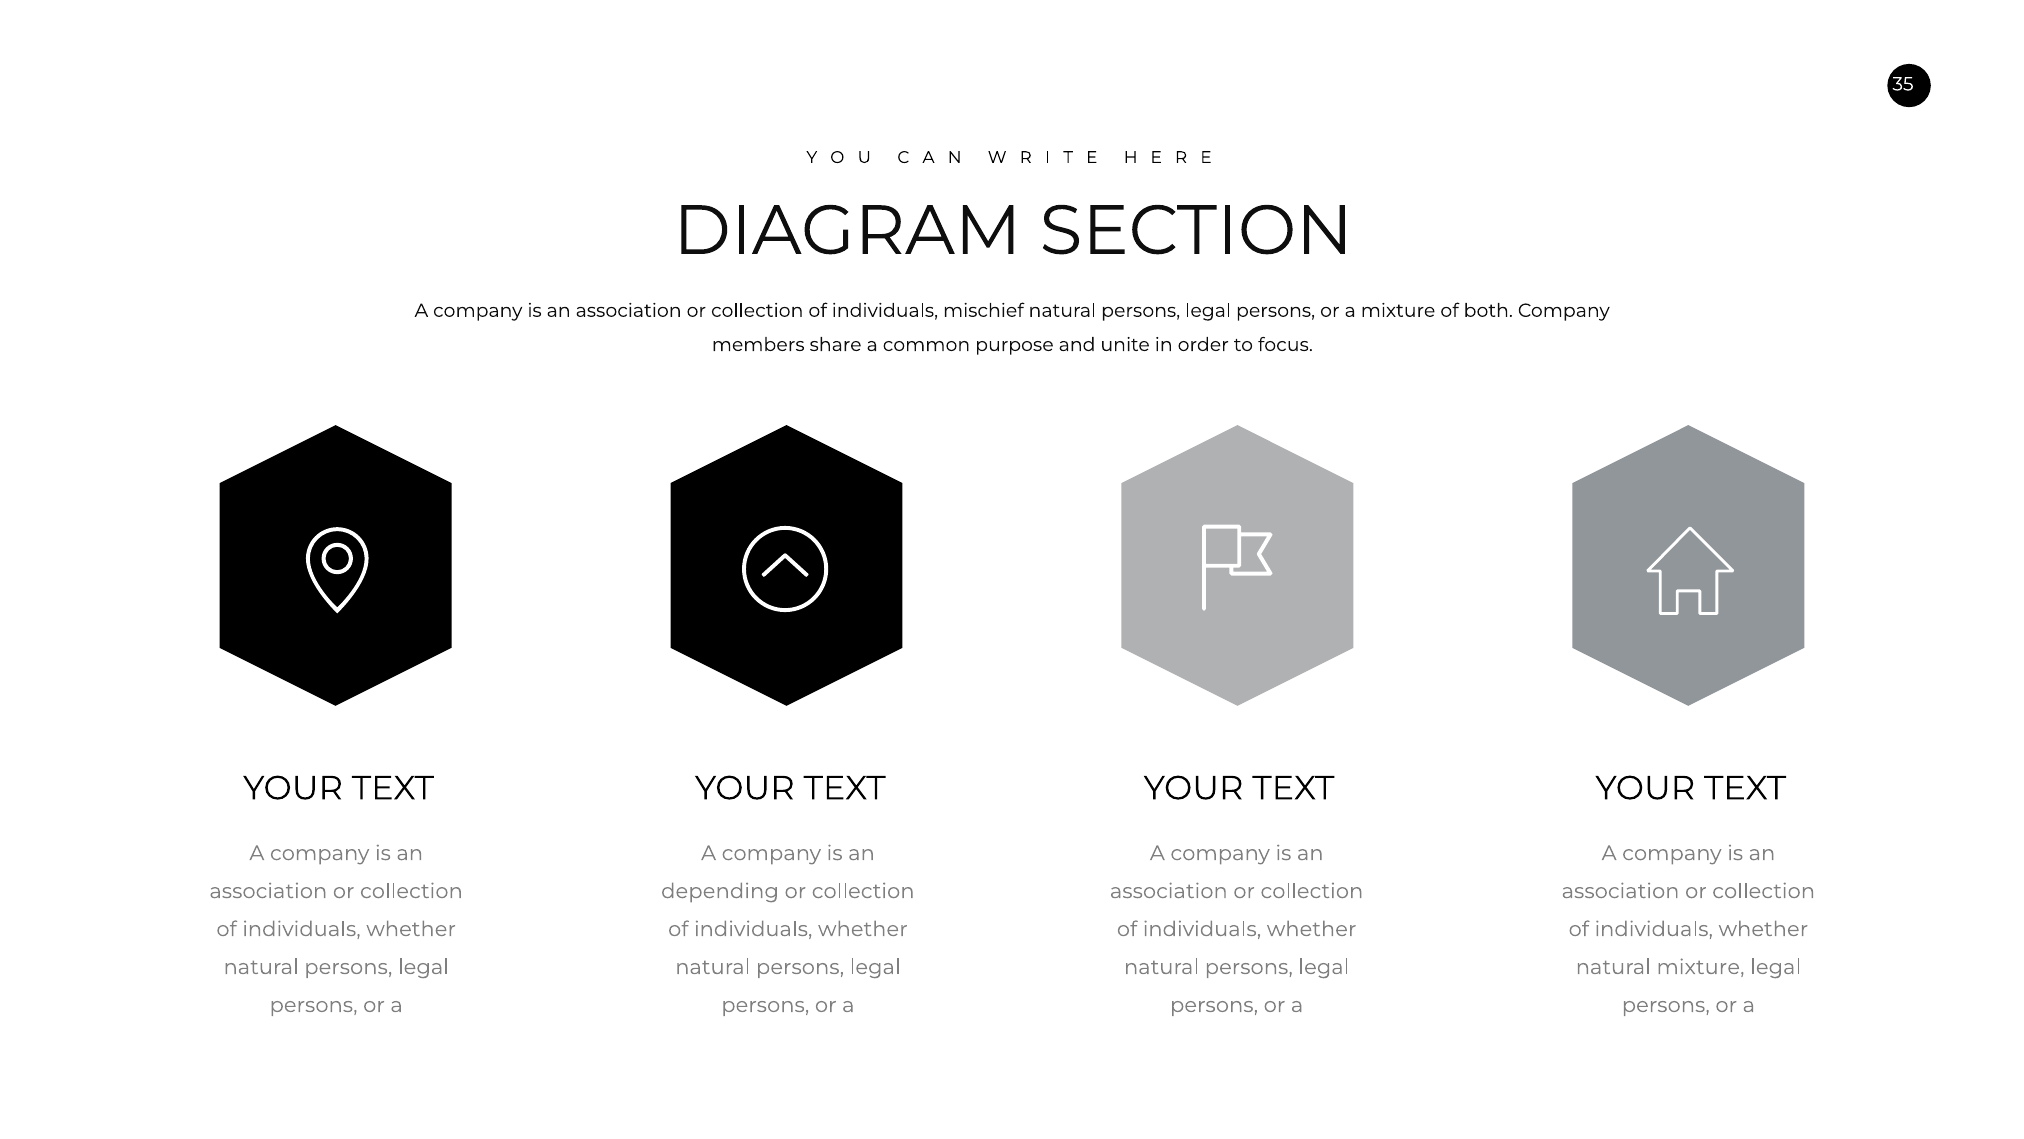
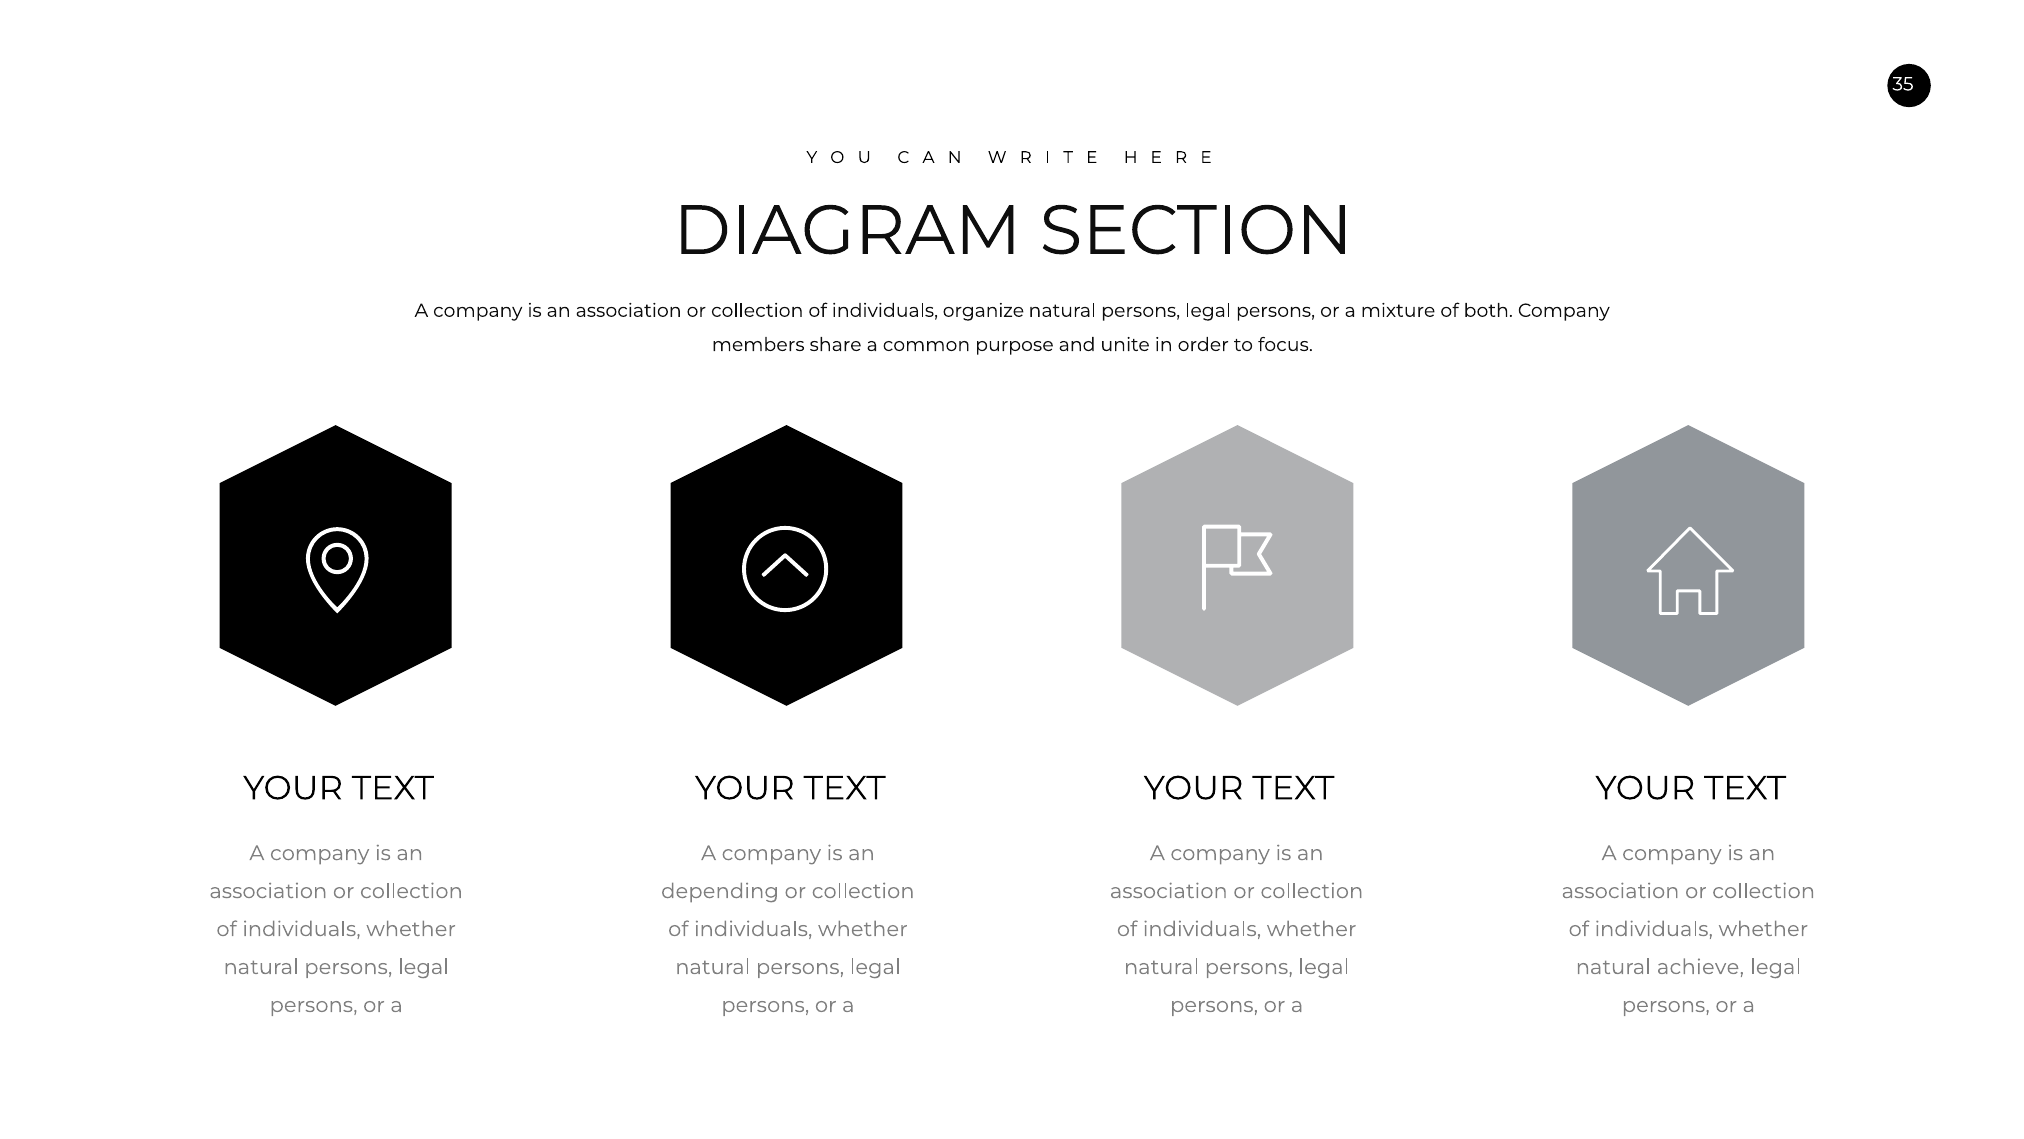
mischief: mischief -> organize (983, 311)
natural mixture: mixture -> achieve (1700, 967)
